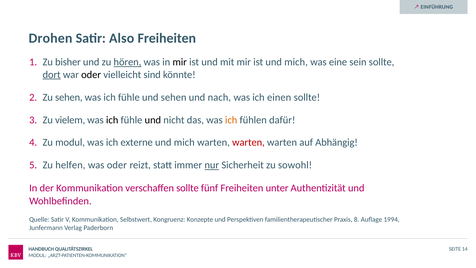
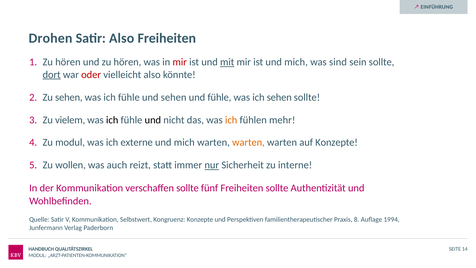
bisher: bisher -> hören (68, 62)
hören underline: present -> none (127, 62)
mir colour: black -> red (180, 62)
mit underline: none -> present (227, 62)
eine: eine -> sind (338, 62)
oder colour: black -> red (91, 75)
vielleicht sind: sind -> also (152, 75)
und nach: nach -> fühle (219, 97)
ich einen: einen -> sehen (279, 97)
dafür: dafür -> mehr (282, 120)
warten colour: red -> orange (248, 142)
auf Abhängig: Abhängig -> Konzepte (337, 142)
helfen: helfen -> wollen (70, 165)
was oder: oder -> auch (117, 165)
sowohl: sowohl -> interne (295, 165)
Freiheiten unter: unter -> sollte (277, 188)
